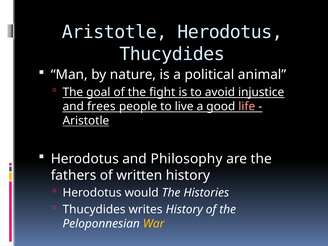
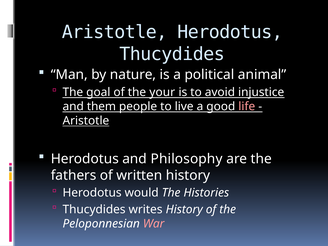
fight: fight -> your (162, 92)
frees: frees -> them (101, 106)
War colour: yellow -> pink (154, 224)
